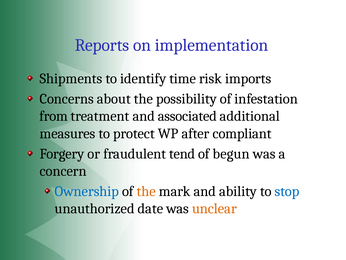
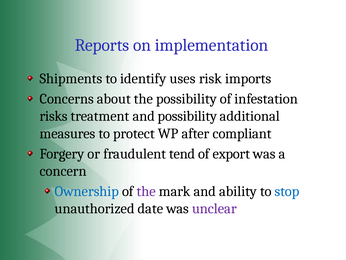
time: time -> uses (183, 78)
from: from -> risks (54, 116)
and associated: associated -> possibility (187, 116)
begun: begun -> export (231, 153)
the colour: orange -> purple (146, 191)
unclear colour: orange -> purple (214, 208)
